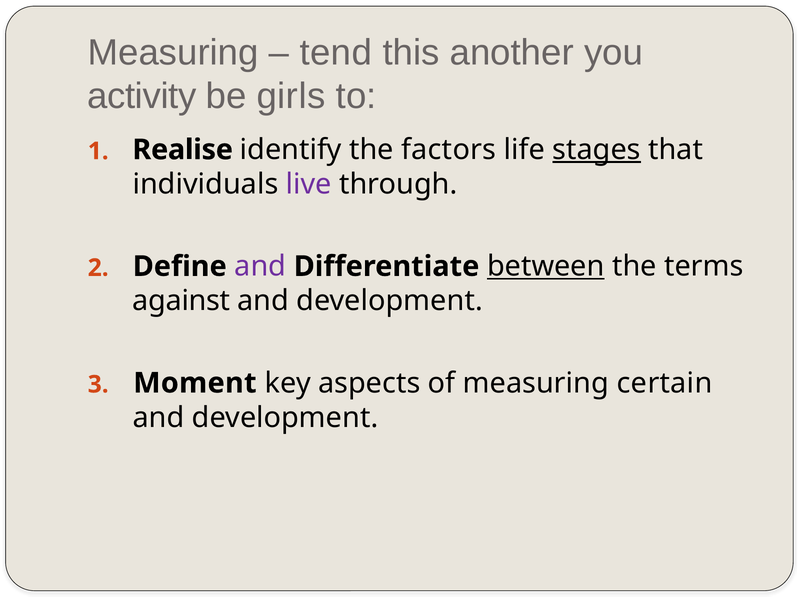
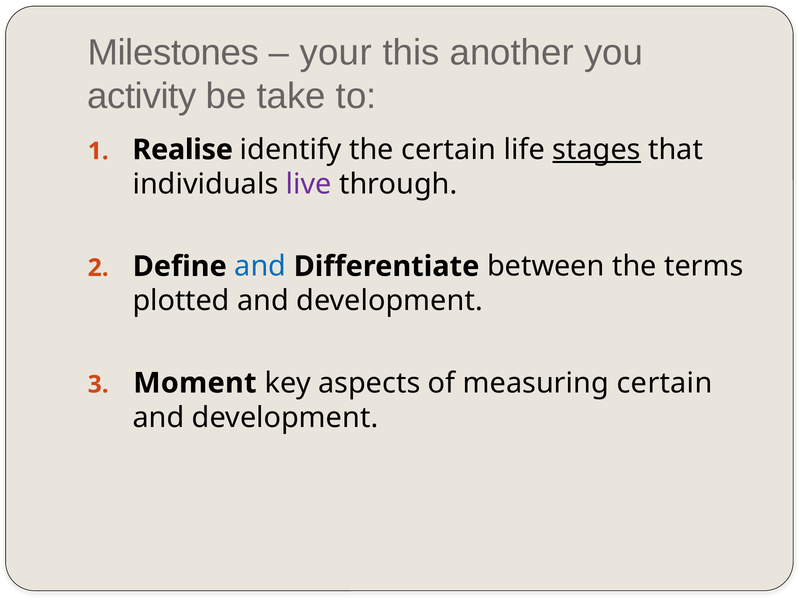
Measuring: Measuring -> Milestones (173, 52)
tend: tend -> your (336, 52)
girls: girls -> take (291, 96)
the factors: factors -> certain (449, 150)
and colour: purple -> blue (260, 266)
between underline: present -> none (546, 266)
against: against -> plotted (181, 301)
